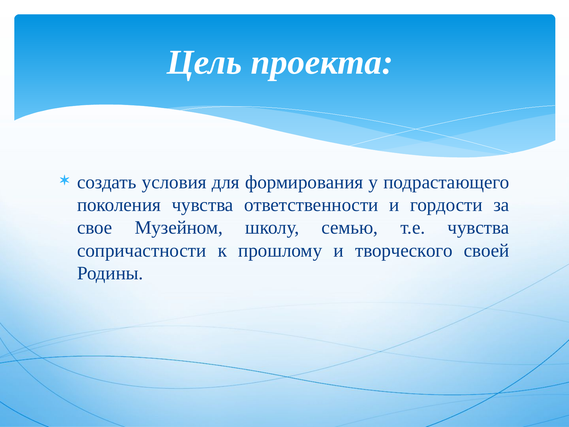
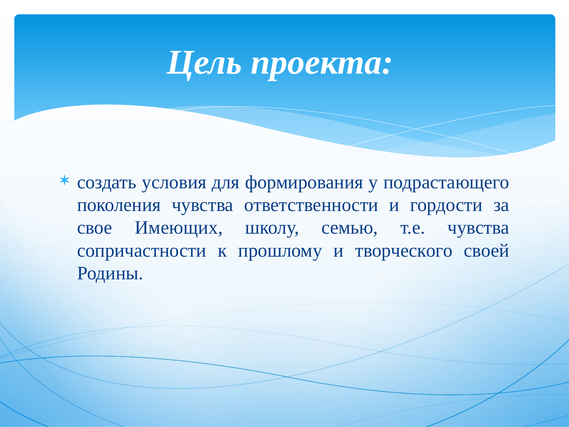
Музейном: Музейном -> Имеющих (179, 228)
